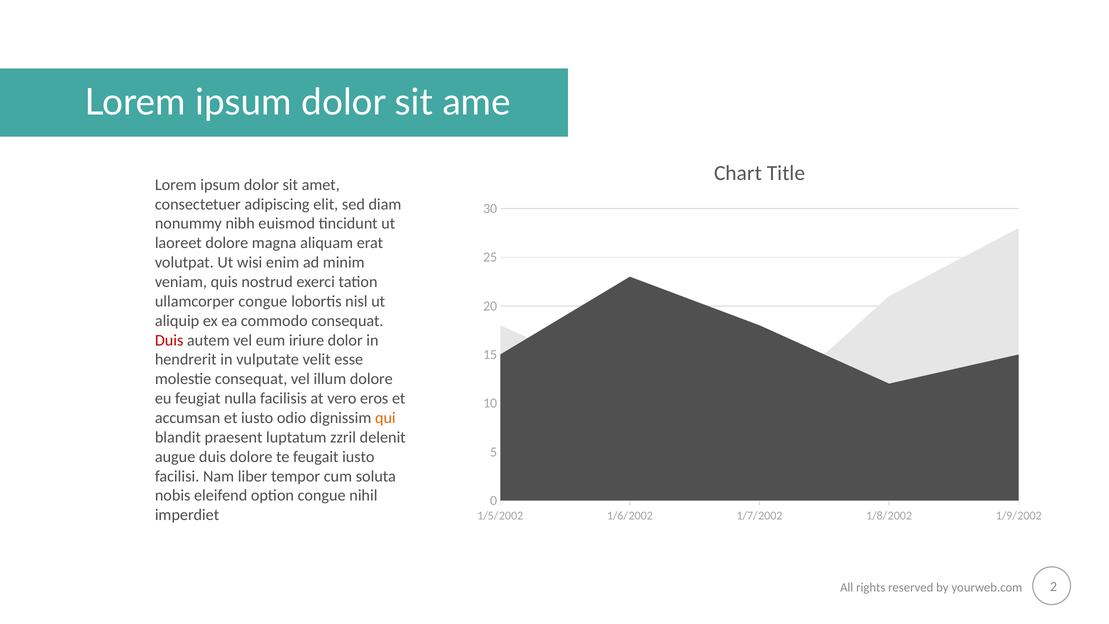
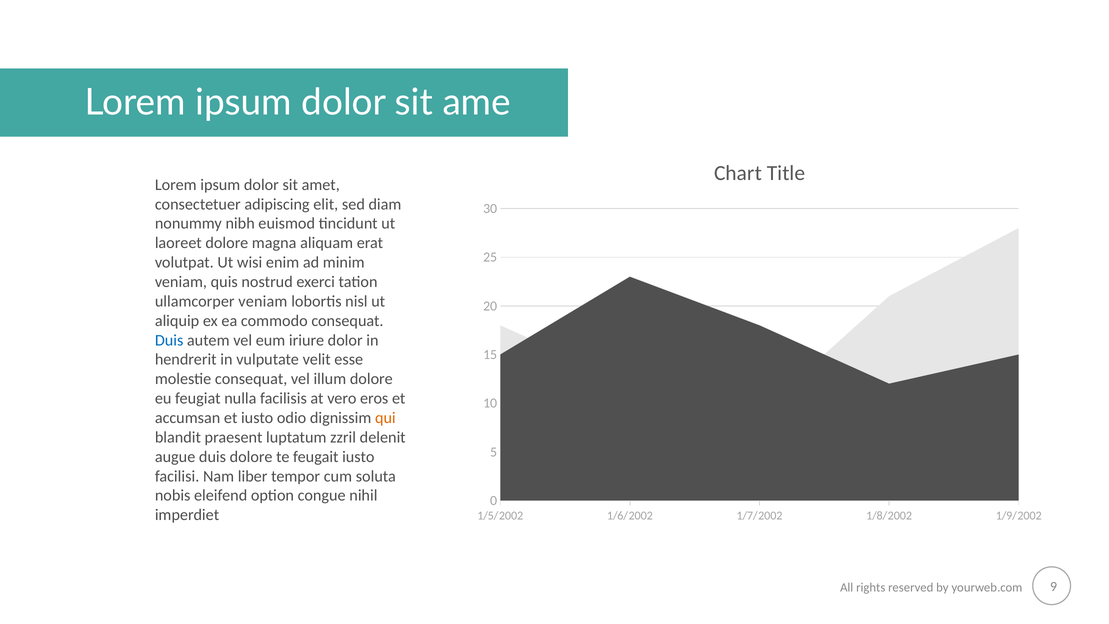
ullamcorper congue: congue -> veniam (263, 301)
Duis colour: red -> blue (169, 340)
2: 2 -> 9 (1054, 586)
